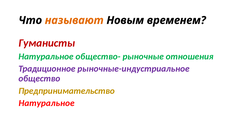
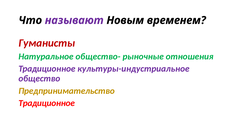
называют colour: orange -> purple (74, 20)
рыночные-индустриальное: рыночные-индустриальное -> культуры-индустриальное (133, 69)
Натуральное: Натуральное -> Традиционное (47, 103)
